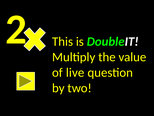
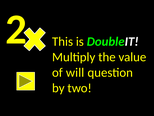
live: live -> will (75, 72)
